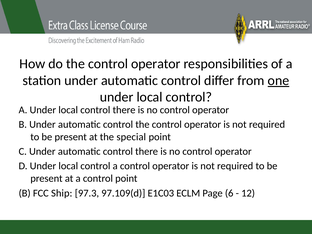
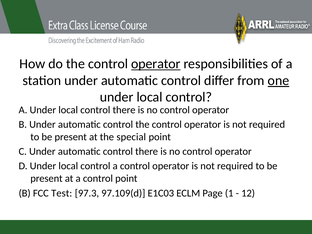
operator underline: none -> present (156, 64)
Ship: Ship -> Test (62, 193)
6: 6 -> 1 (229, 193)
